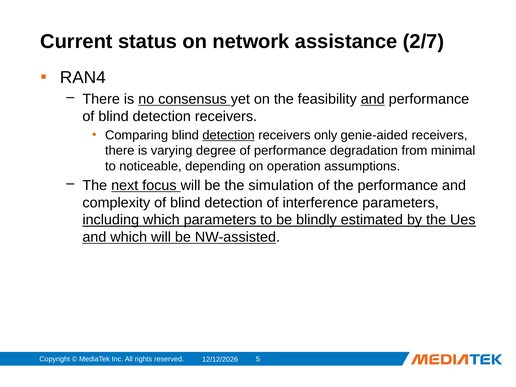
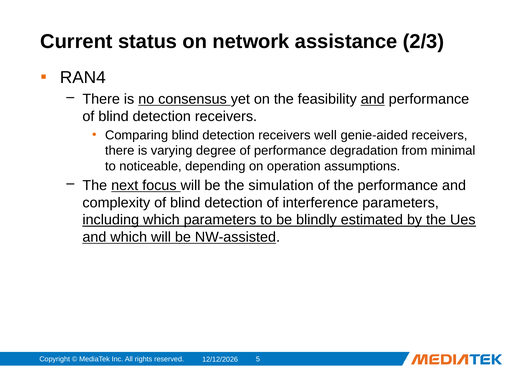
2/7: 2/7 -> 2/3 (423, 42)
detection underline: present -> none (229, 135)
only: only -> well (326, 135)
